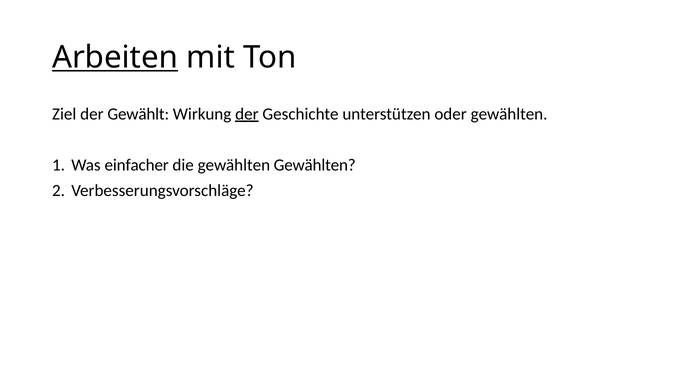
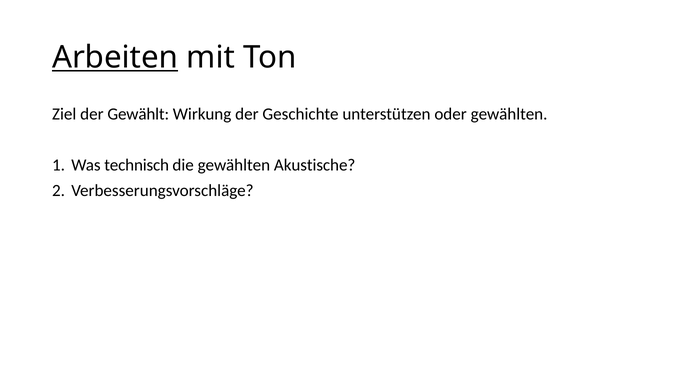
der underline: present -> none (247, 114)
einfacher: einfacher -> technisch (137, 165)
gewählten Gewählten: Gewählten -> Akustische (315, 165)
